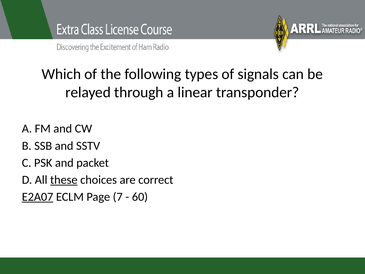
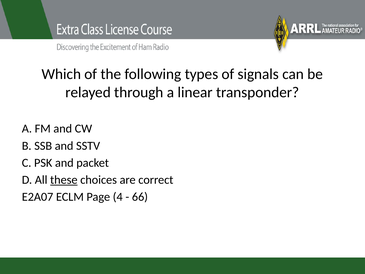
E2A07 underline: present -> none (38, 197)
7: 7 -> 4 (118, 197)
60: 60 -> 66 (140, 197)
